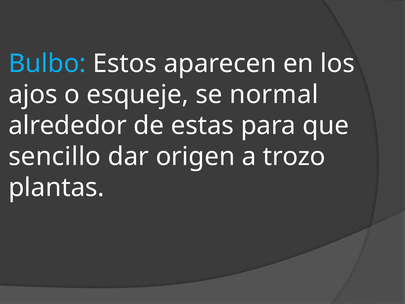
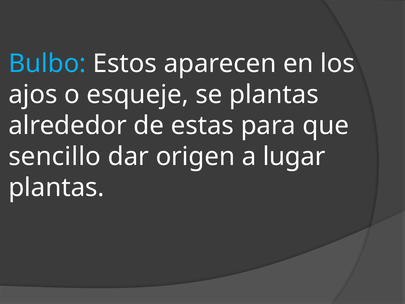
se normal: normal -> plantas (274, 95)
trozo: trozo -> lugar (294, 157)
